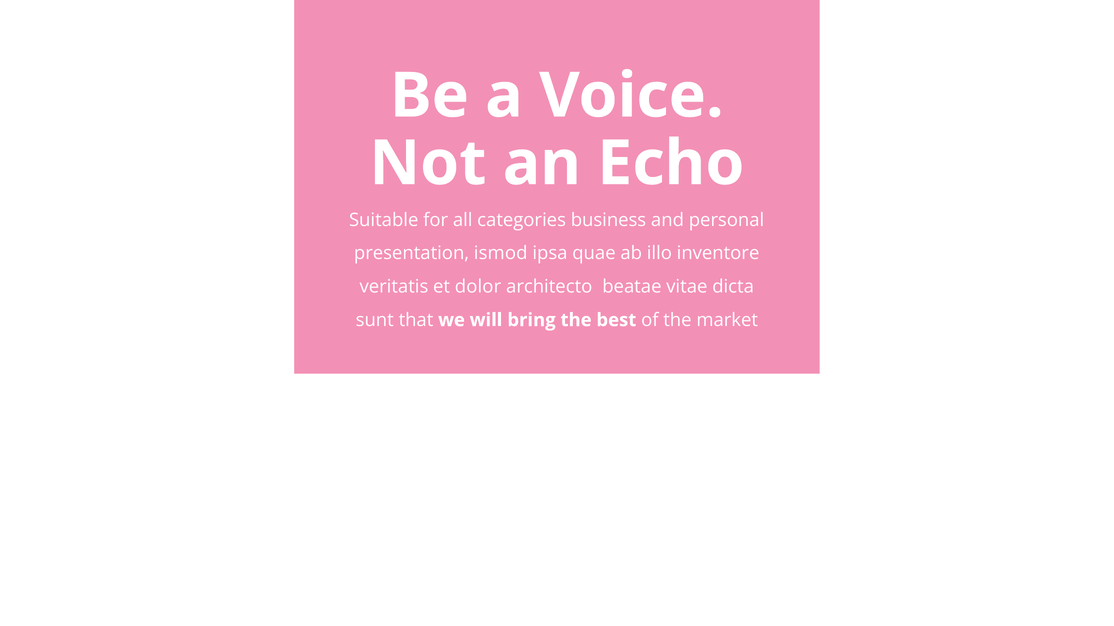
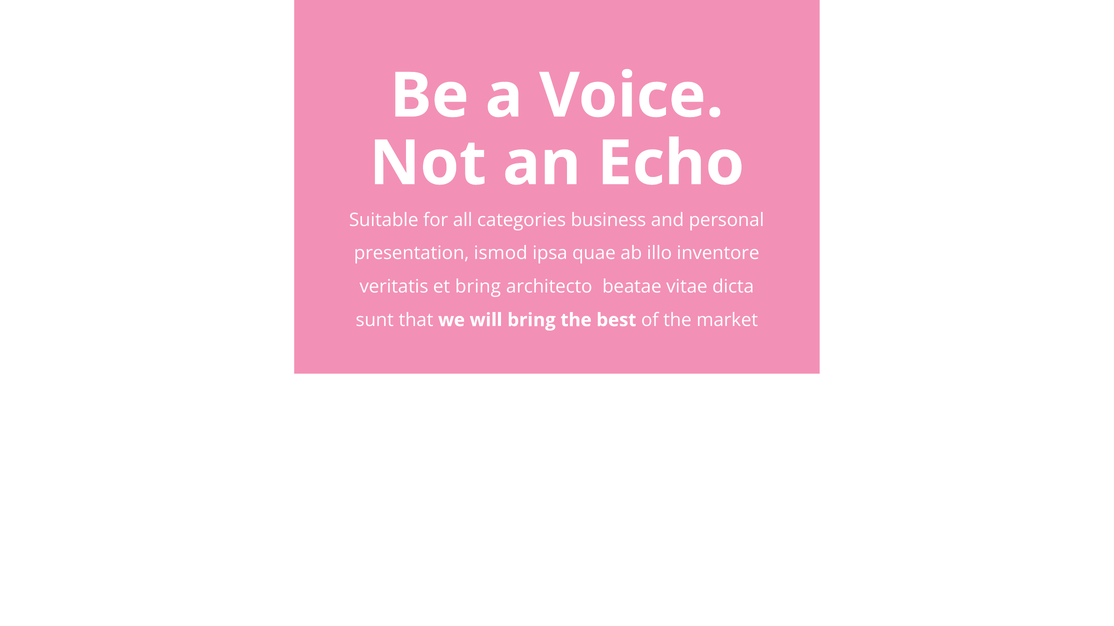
et dolor: dolor -> bring (478, 287)
